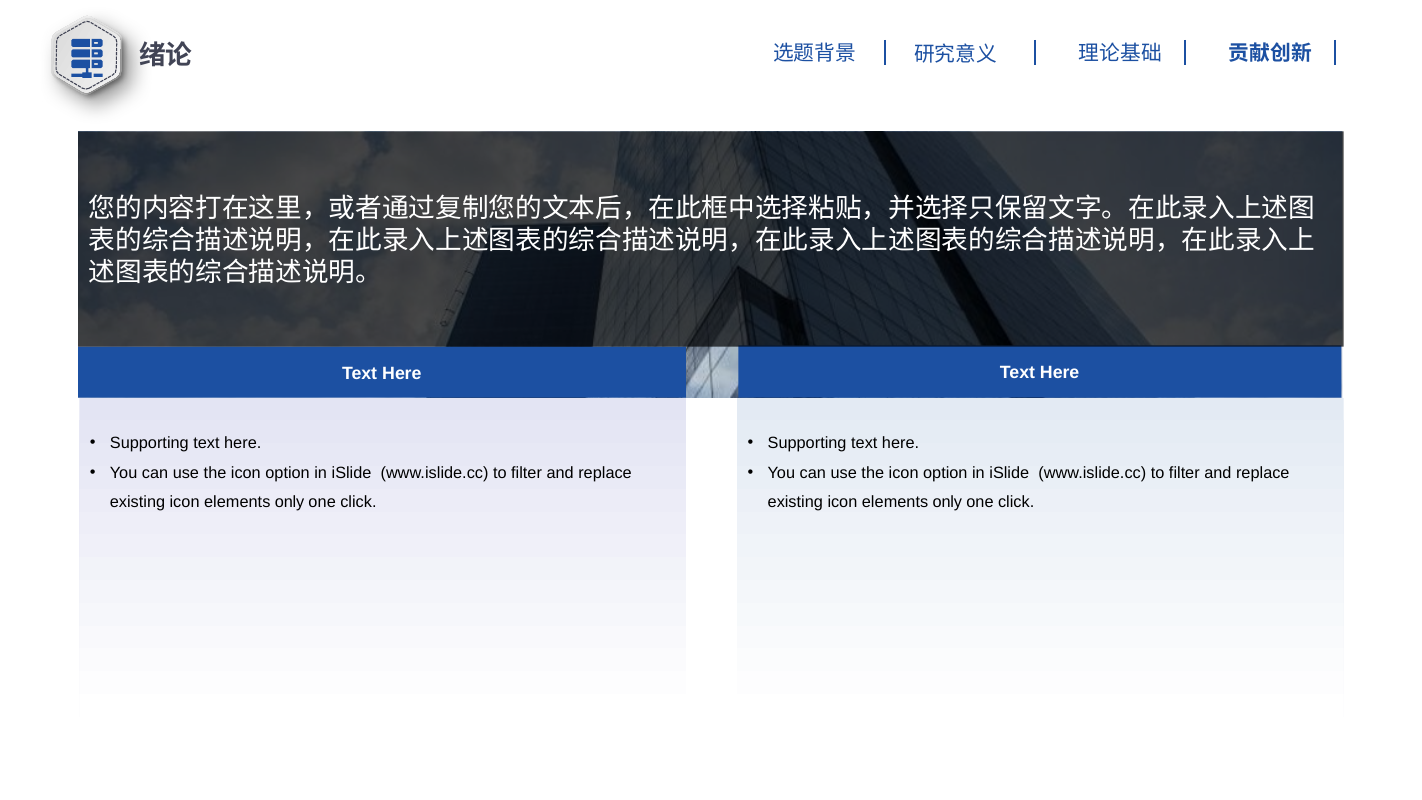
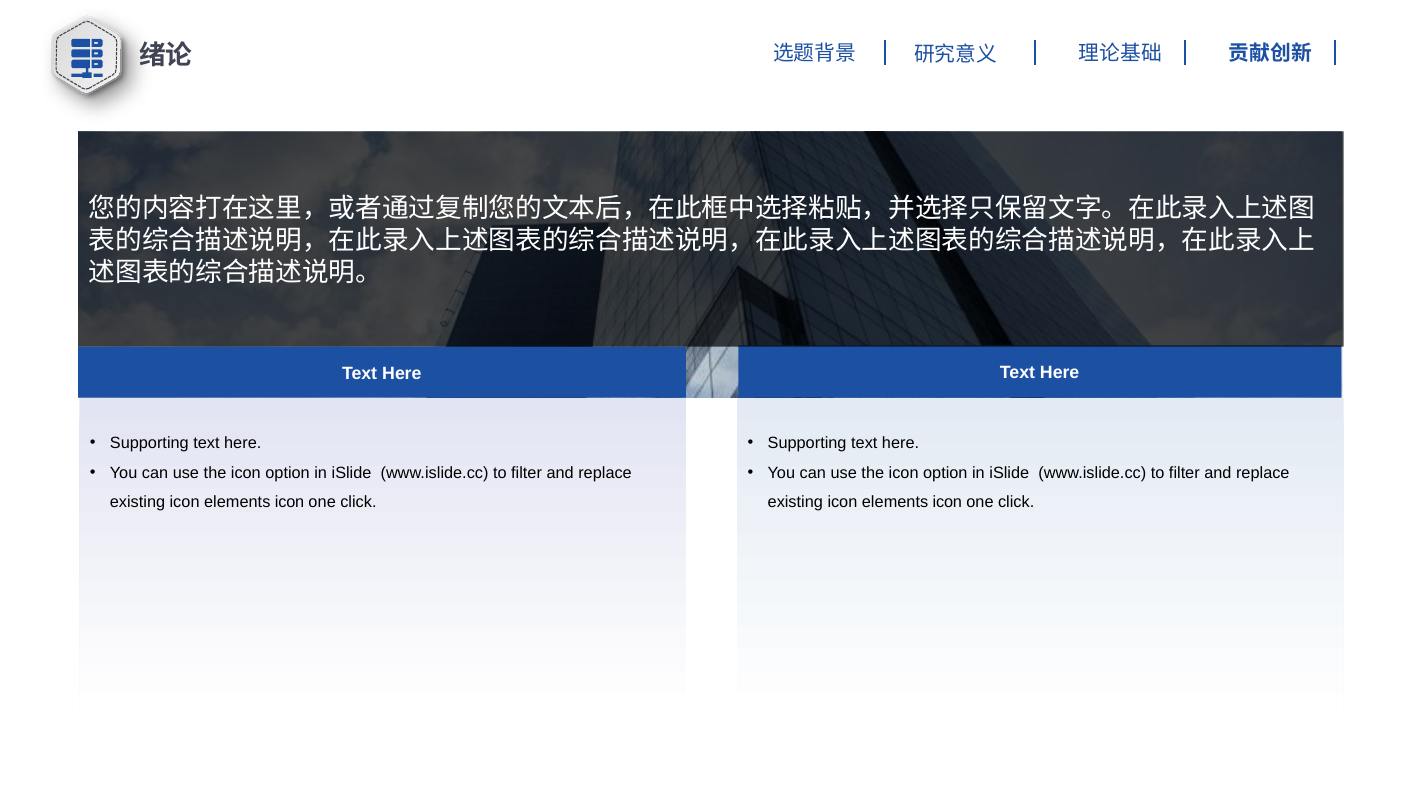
only: only -> icon (290, 502)
only: only -> icon (947, 502)
